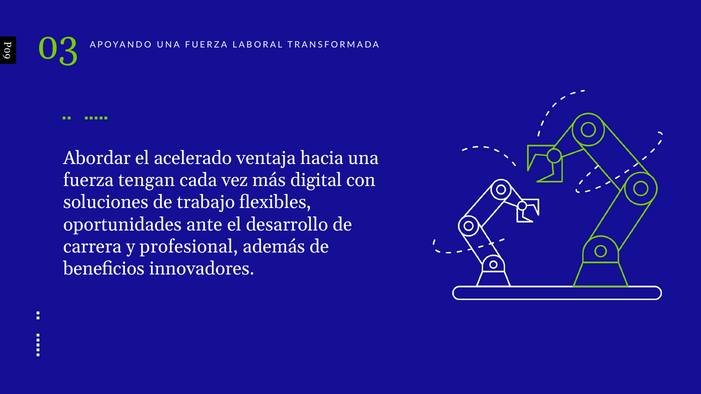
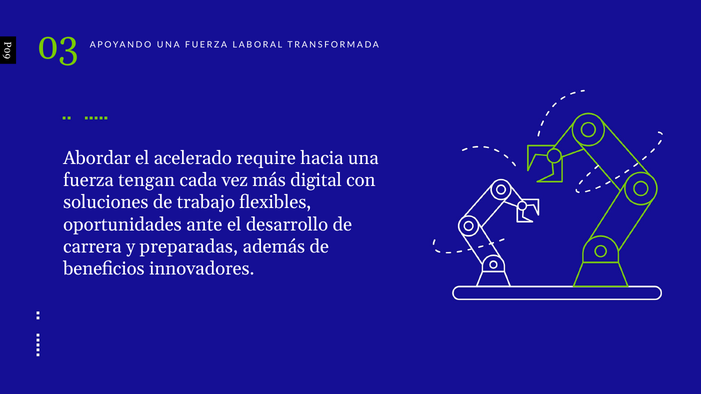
ventaja: ventaja -> require (266, 158)
profesional: profesional -> preparadas (189, 247)
